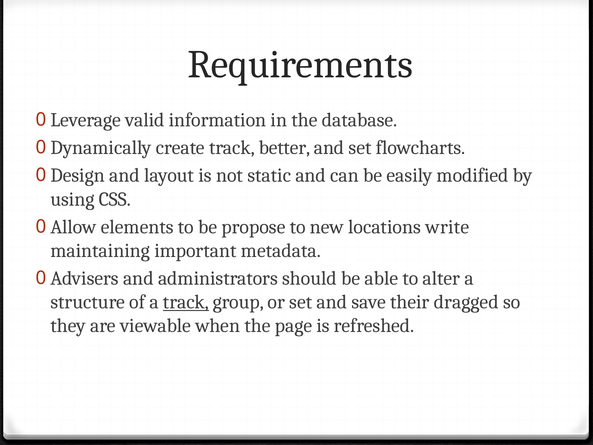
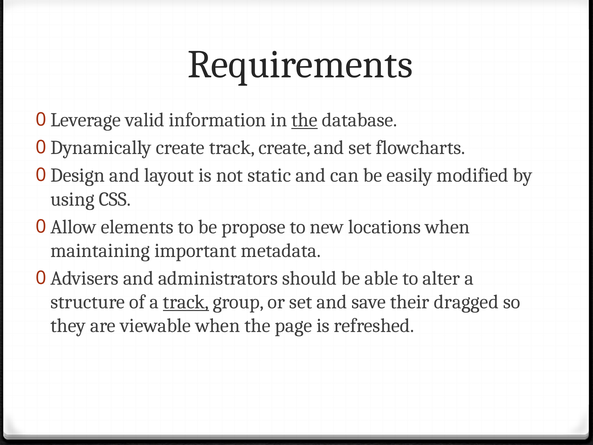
the underline: none -> present (305, 120)
track better: better -> create (284, 148)
locations write: write -> when (447, 227)
